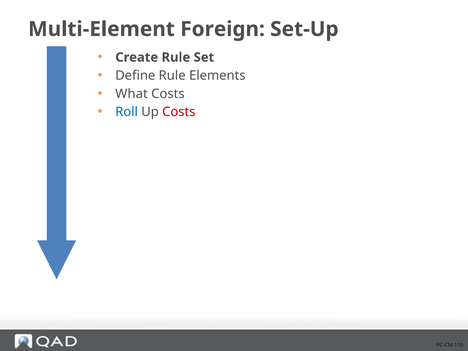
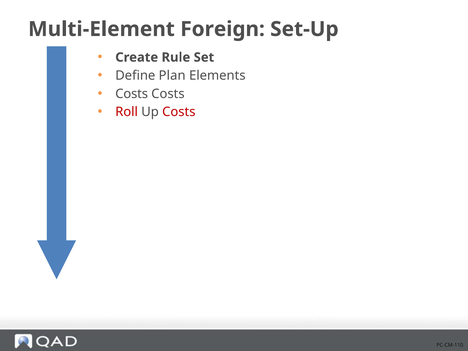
Define Rule: Rule -> Plan (172, 76)
What: What -> Costs (132, 94)
Roll colour: blue -> red (127, 112)
